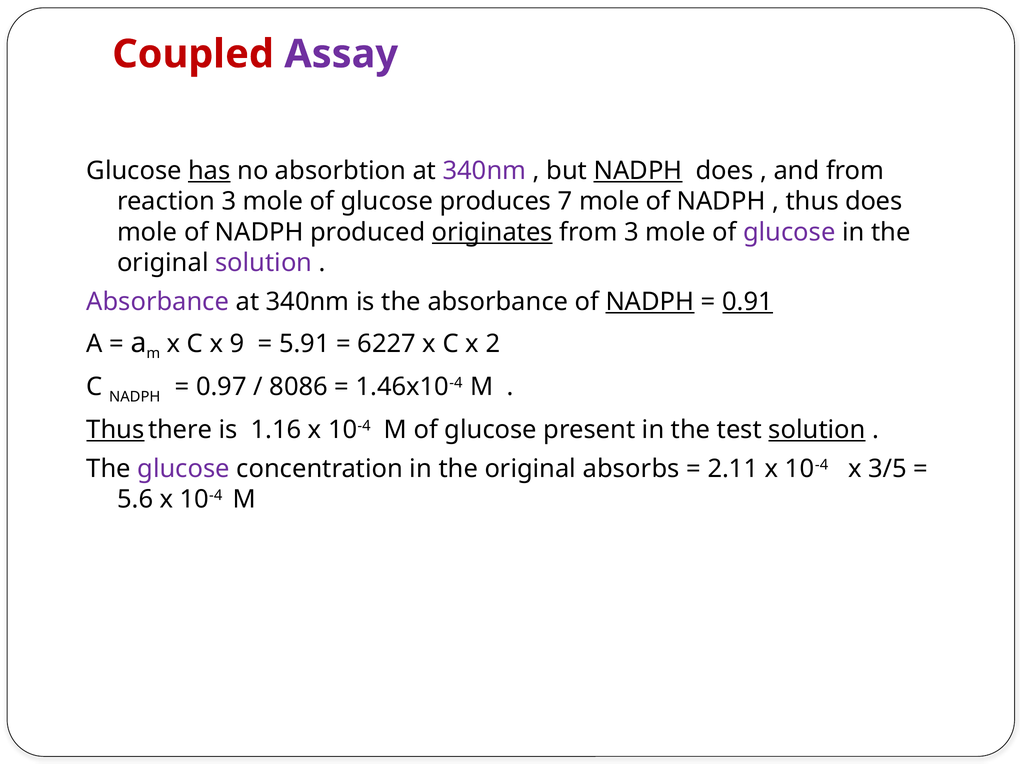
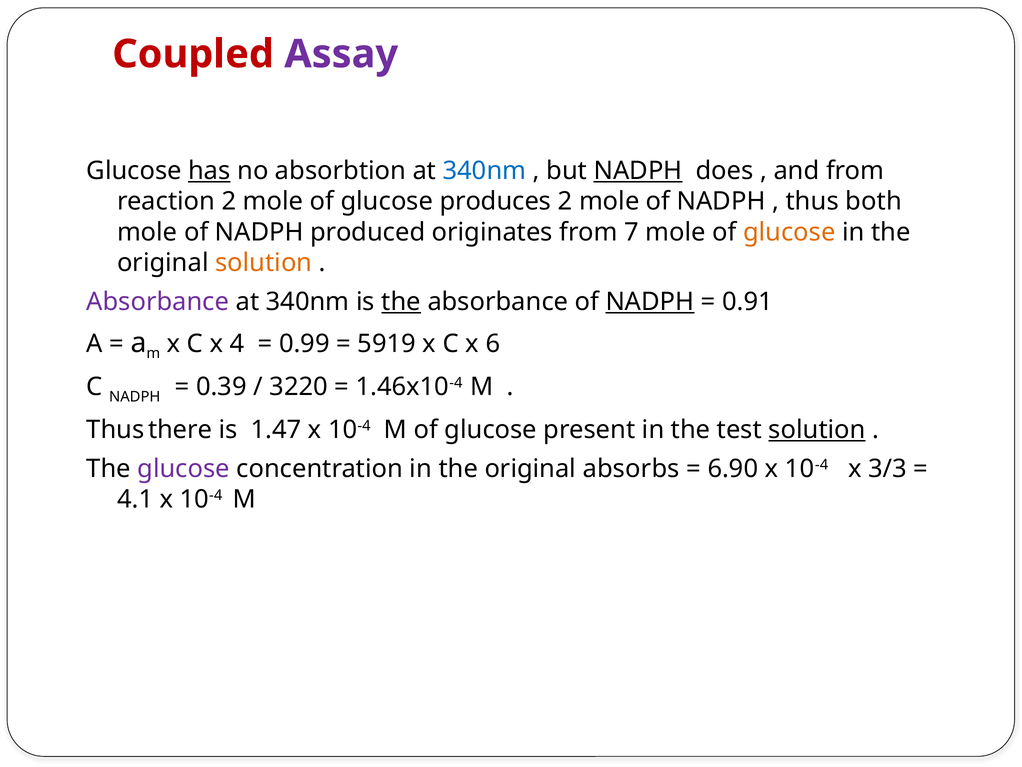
340nm colour: purple -> blue (484, 171)
reaction 3: 3 -> 2 (229, 201)
produces 7: 7 -> 2 (565, 201)
thus does: does -> both (874, 201)
originates underline: present -> none (492, 232)
from 3: 3 -> 7 (631, 232)
glucose colour: purple -> orange (789, 232)
solution colour: purple -> orange (264, 263)
the underline: none -> present (401, 302)
0.91 underline: present -> none (748, 302)
9: 9 -> 4 (237, 343)
5.91: 5.91 -> 0.99 (304, 343)
6227: 6227 -> 5919 (387, 343)
2: 2 -> 6 (493, 343)
0.97: 0.97 -> 0.39 (221, 386)
8086: 8086 -> 3220 (299, 386)
Thus underline: present -> none (115, 430)
1.16: 1.16 -> 1.47 (276, 430)
2.11: 2.11 -> 6.90 (733, 469)
3/5: 3/5 -> 3/3 (887, 469)
5.6: 5.6 -> 4.1 (135, 499)
